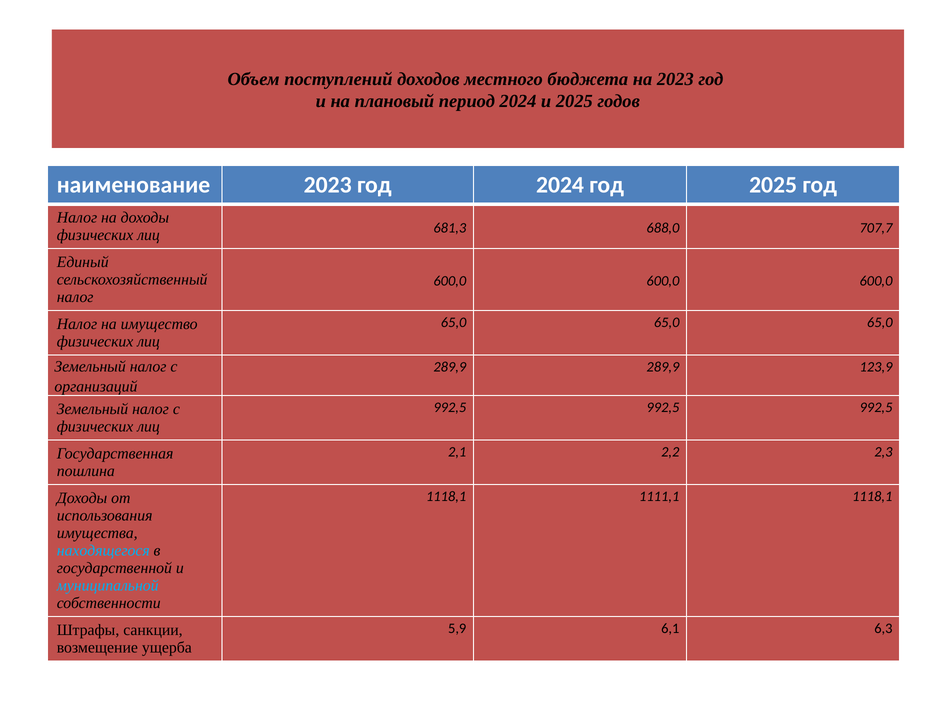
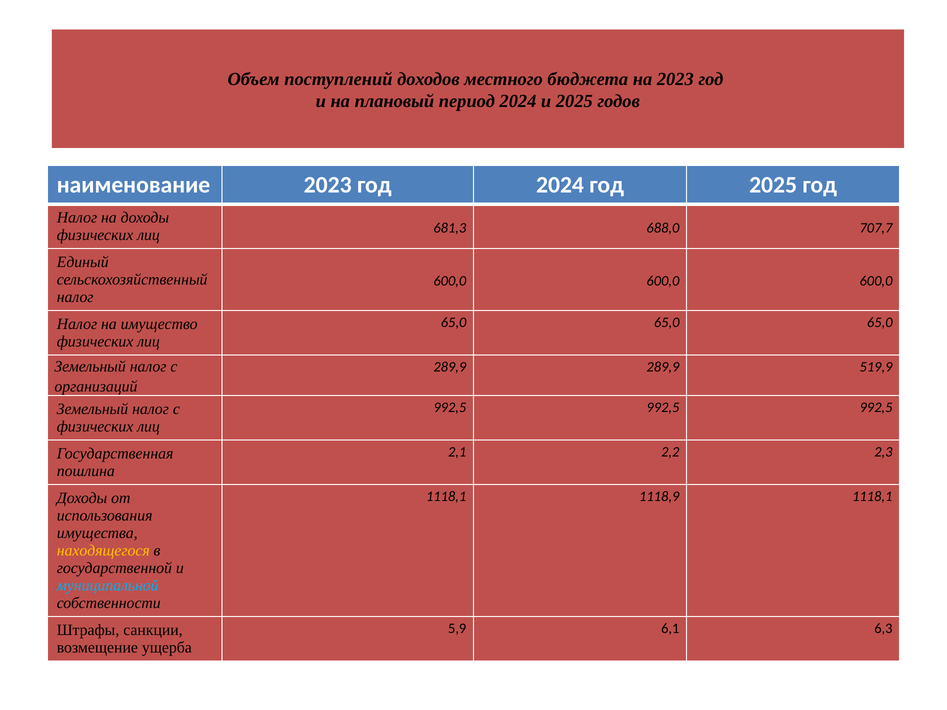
123,9: 123,9 -> 519,9 (876, 367)
1111,1: 1111,1 -> 1118,9 (659, 497)
находящегося colour: light blue -> yellow (103, 551)
